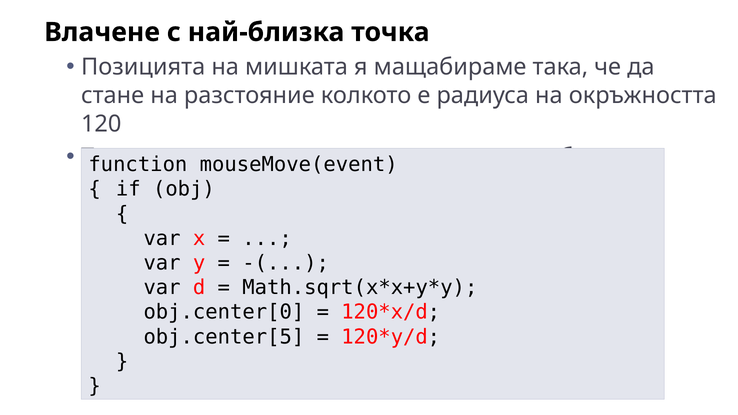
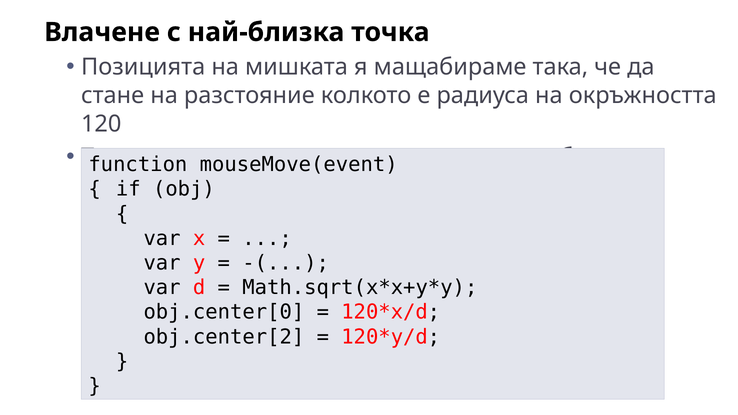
obj.center[5: obj.center[5 -> obj.center[2 (224, 337)
